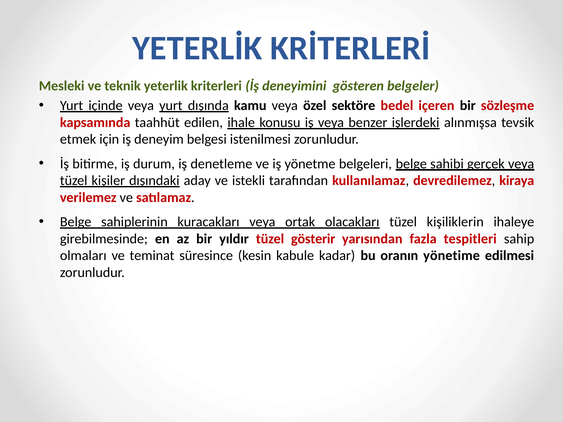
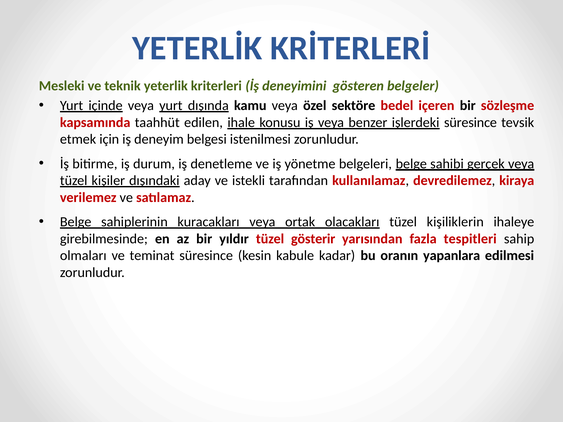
işlerdeki alınmışsa: alınmışsa -> süresince (470, 123)
yönetime: yönetime -> yapanlara (452, 256)
